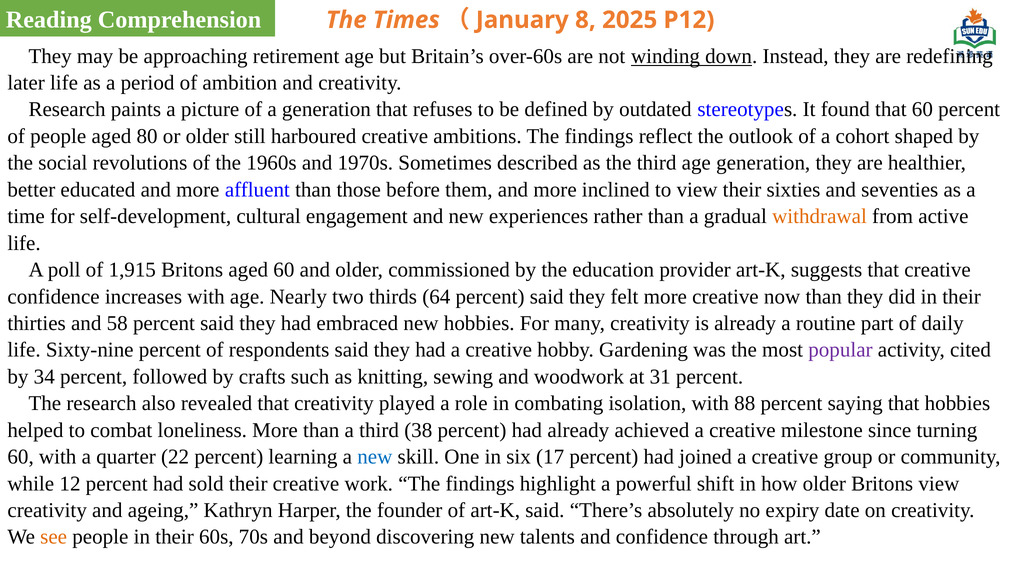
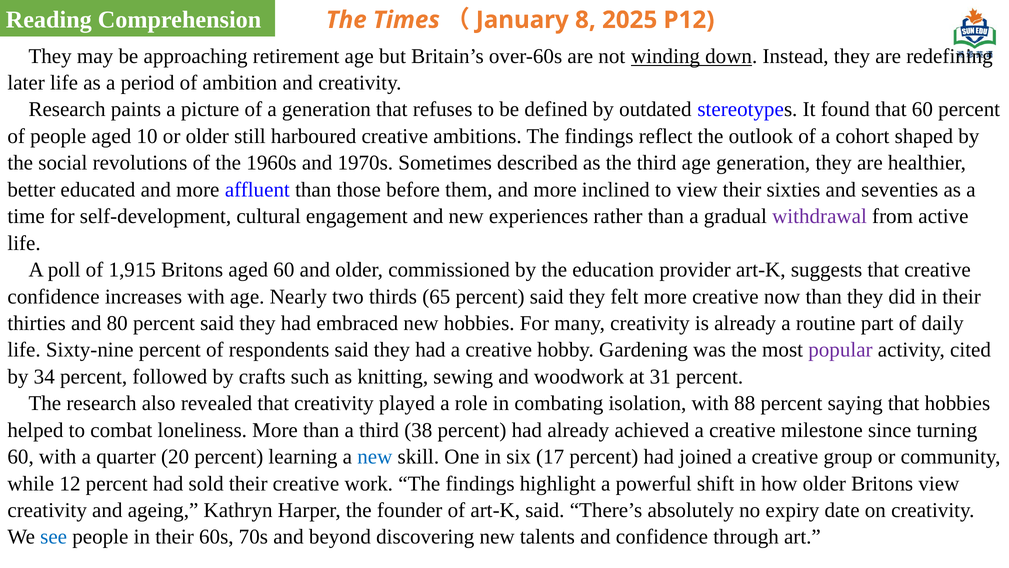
80: 80 -> 10 (147, 136)
withdrawal colour: orange -> purple (819, 216)
64: 64 -> 65 (436, 296)
58: 58 -> 80 (117, 323)
22: 22 -> 20 (175, 456)
see colour: orange -> blue (54, 537)
